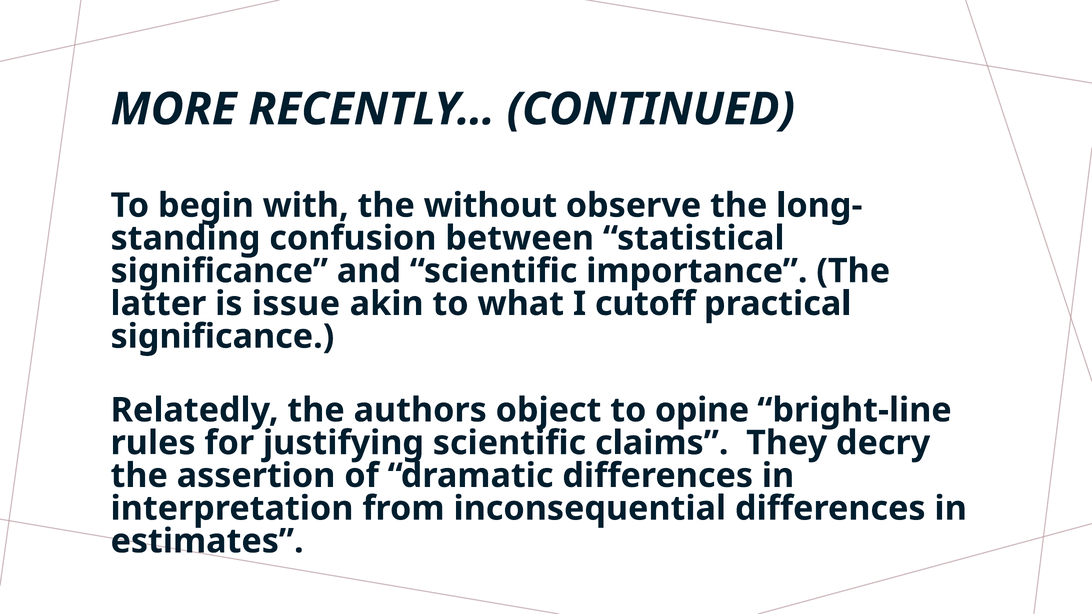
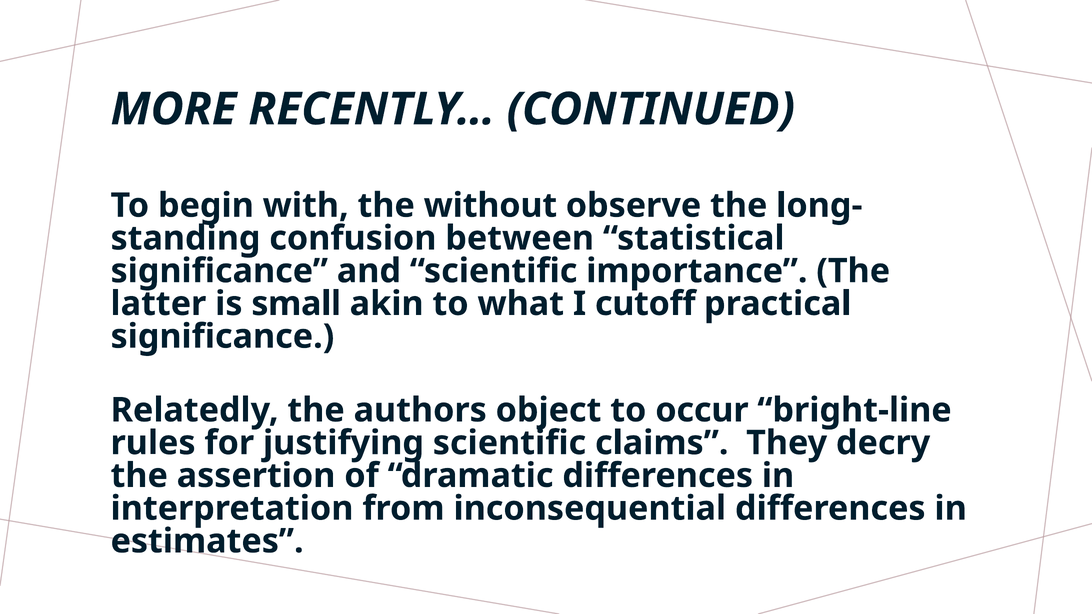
issue: issue -> small (296, 304)
opine: opine -> occur (702, 410)
